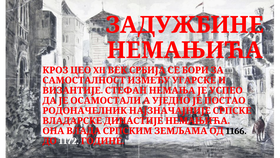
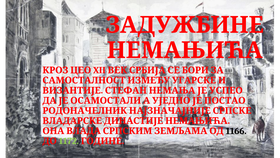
1172 colour: white -> light green (69, 141)
